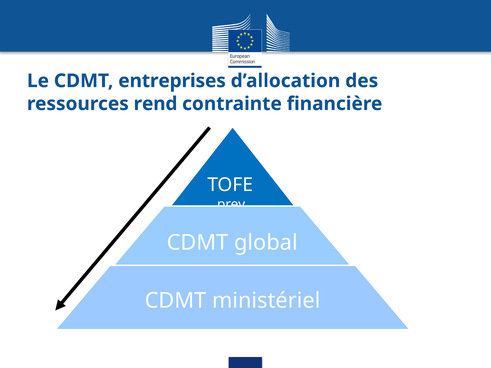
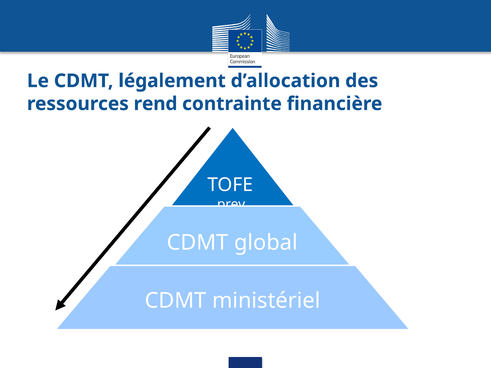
entreprises: entreprises -> légalement (172, 81)
